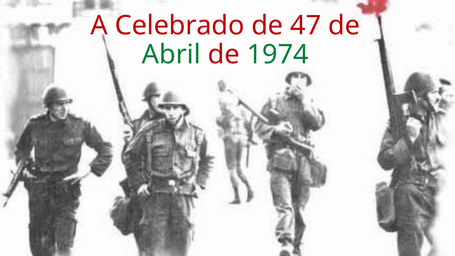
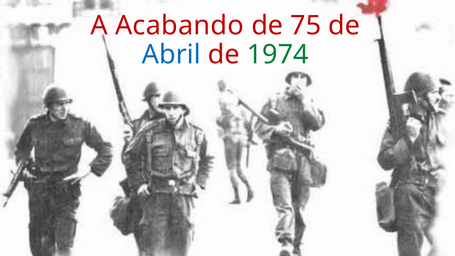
Celebrado: Celebrado -> Acabando (179, 25)
47: 47 -> 75 (306, 25)
Abril colour: green -> blue (171, 55)
